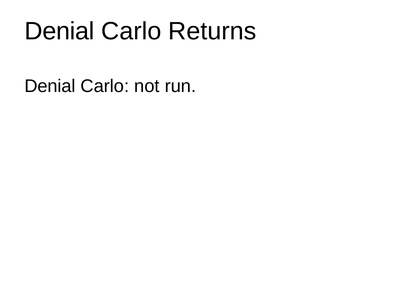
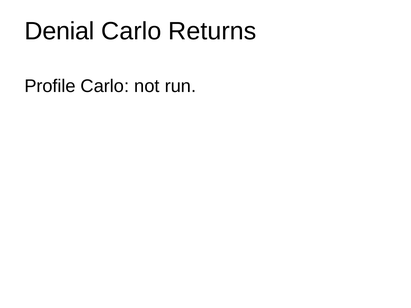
Denial: Denial -> Profile (50, 86)
